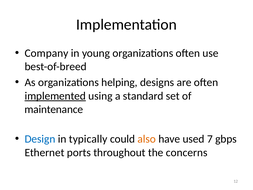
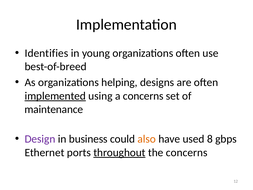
Company: Company -> Identifies (46, 53)
a standard: standard -> concerns (143, 96)
Design colour: blue -> purple (40, 139)
typically: typically -> business (88, 139)
7: 7 -> 8 (210, 139)
throughout underline: none -> present (119, 152)
